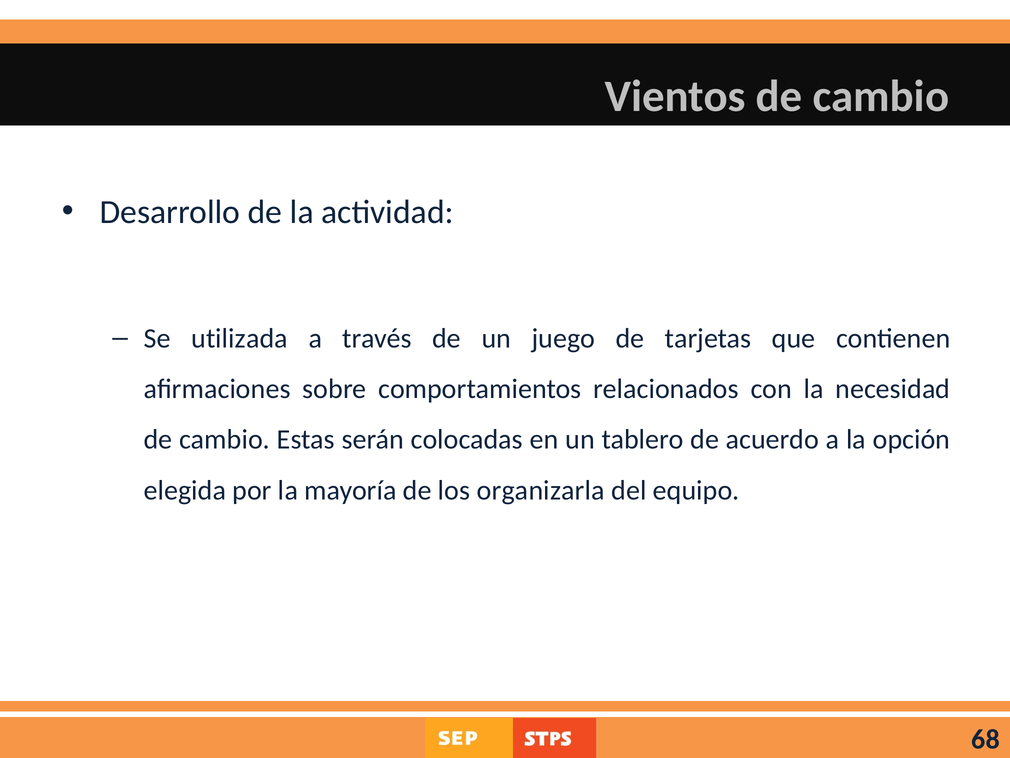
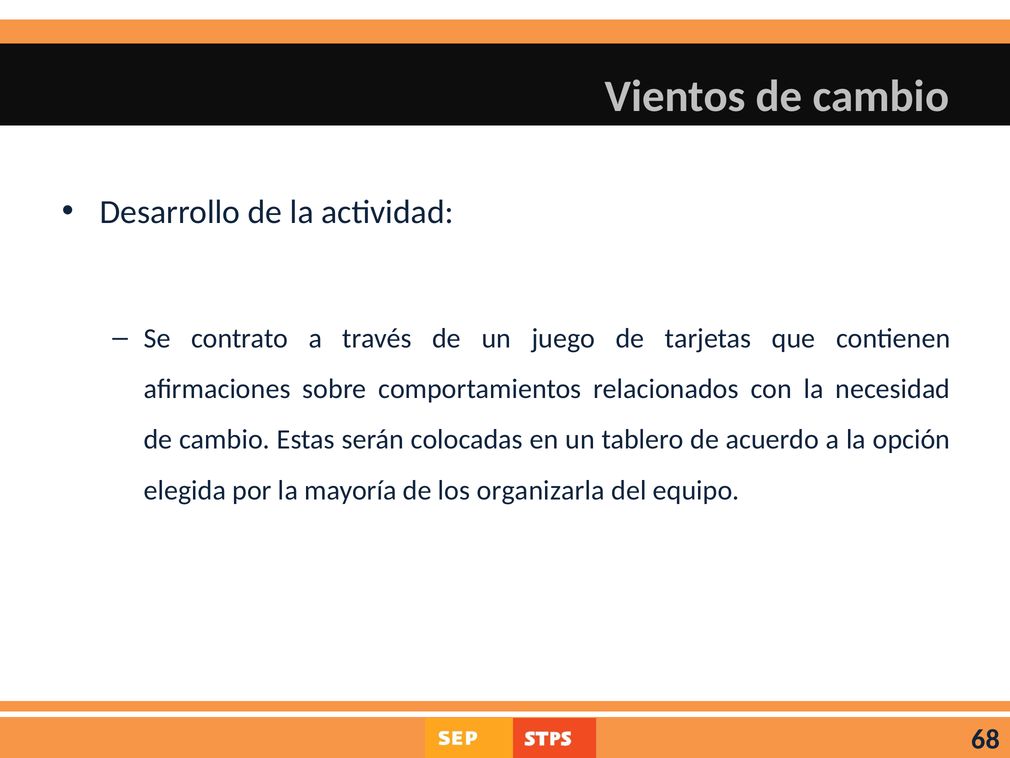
utilizada: utilizada -> contrato (240, 338)
